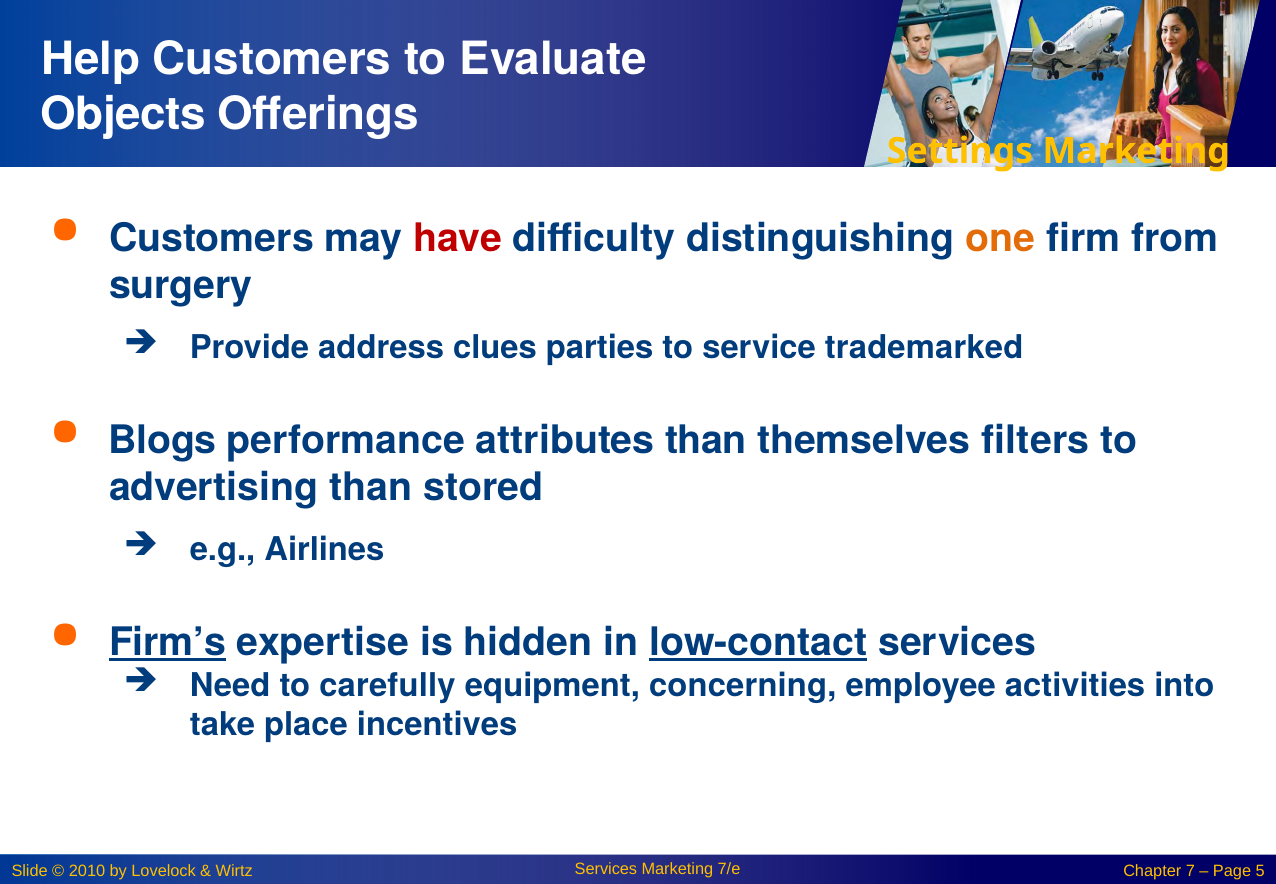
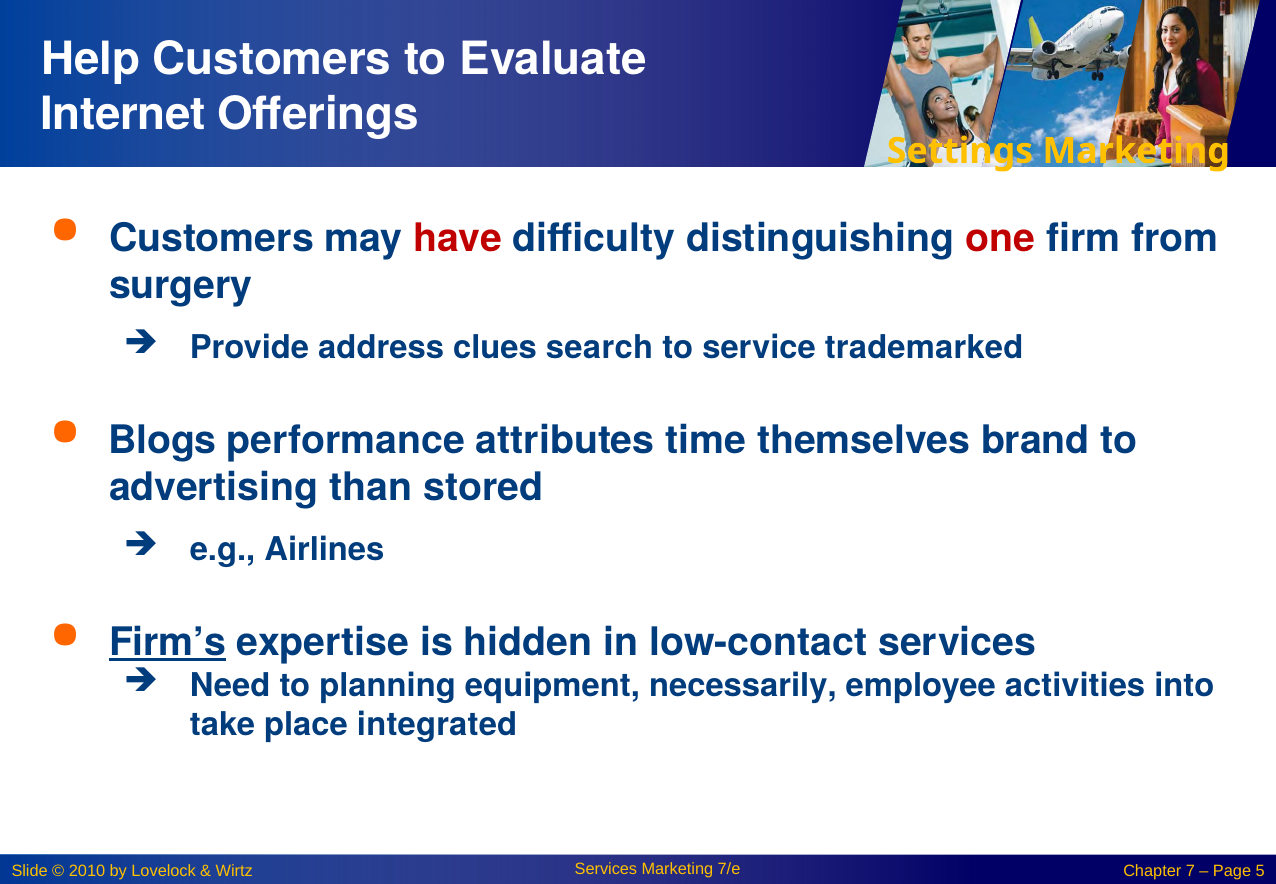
Objects: Objects -> Internet (123, 114)
one colour: orange -> red (1000, 238)
parties: parties -> search (600, 347)
attributes than: than -> time (706, 440)
filters: filters -> brand (1035, 440)
low-contact underline: present -> none (758, 642)
carefully: carefully -> planning (388, 685)
concerning: concerning -> necessarily (743, 685)
incentives: incentives -> integrated (437, 725)
